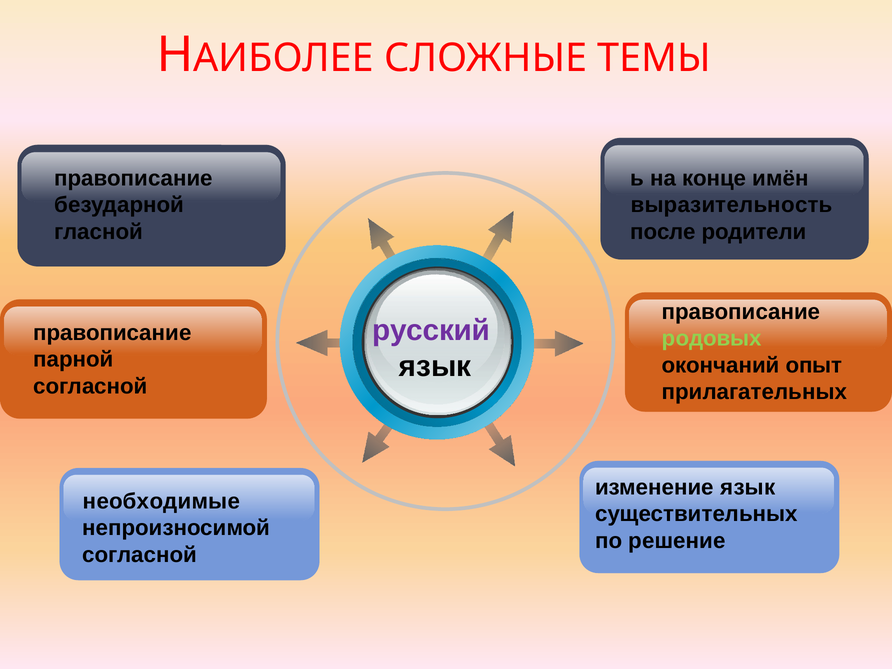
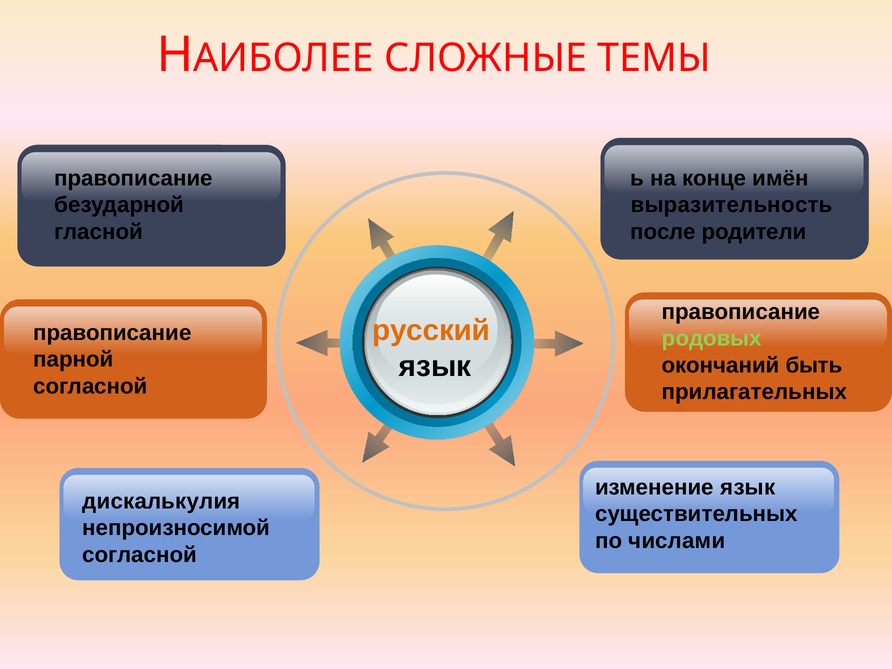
русский colour: purple -> orange (431, 331)
опыт: опыт -> быть (814, 365)
необходимые: необходимые -> дискалькулия (161, 501)
решение: решение -> числами (677, 541)
